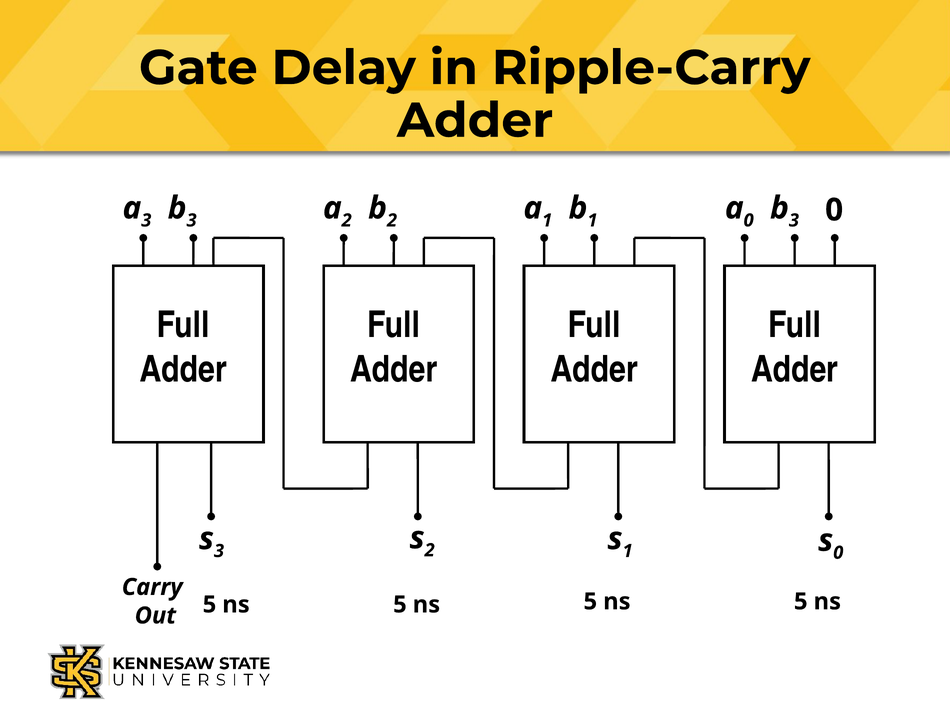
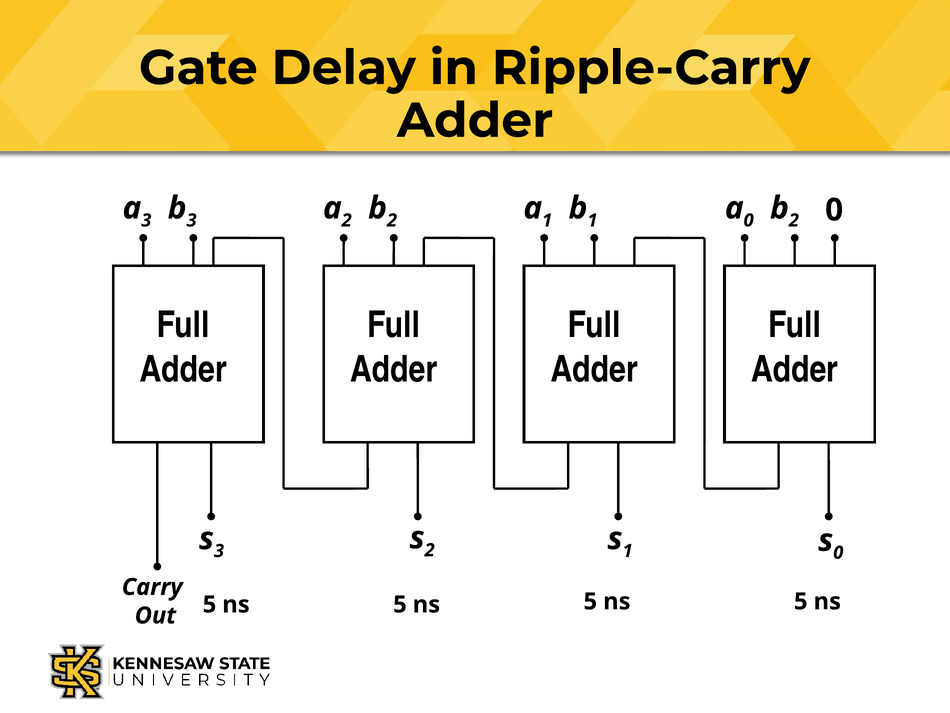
3: 3 -> 2 (794, 220)
